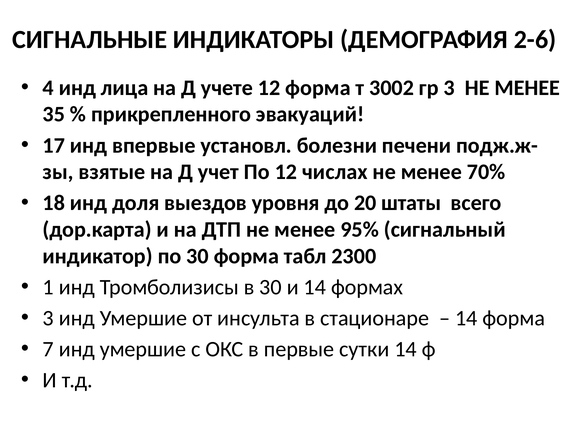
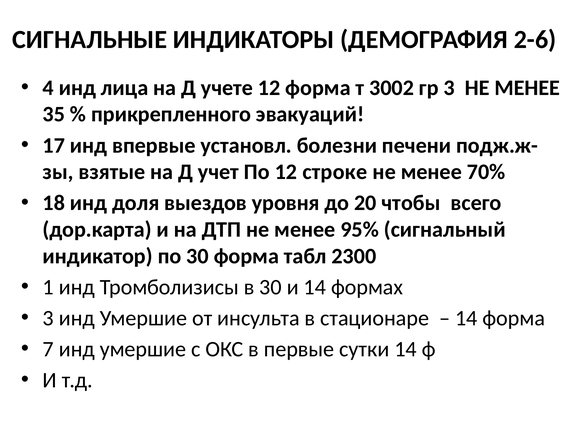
числах: числах -> строке (335, 172)
штаты: штаты -> чтобы (411, 203)
